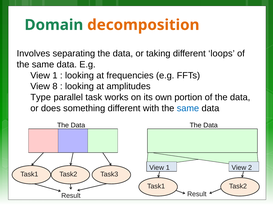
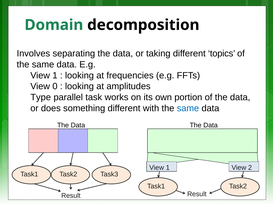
decomposition colour: orange -> black (143, 25)
loops: loops -> topics (222, 53)
8: 8 -> 0 (55, 86)
